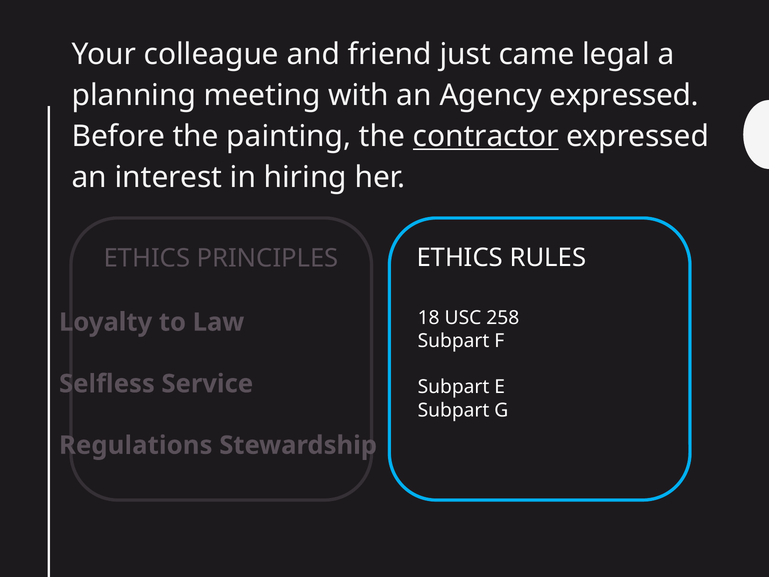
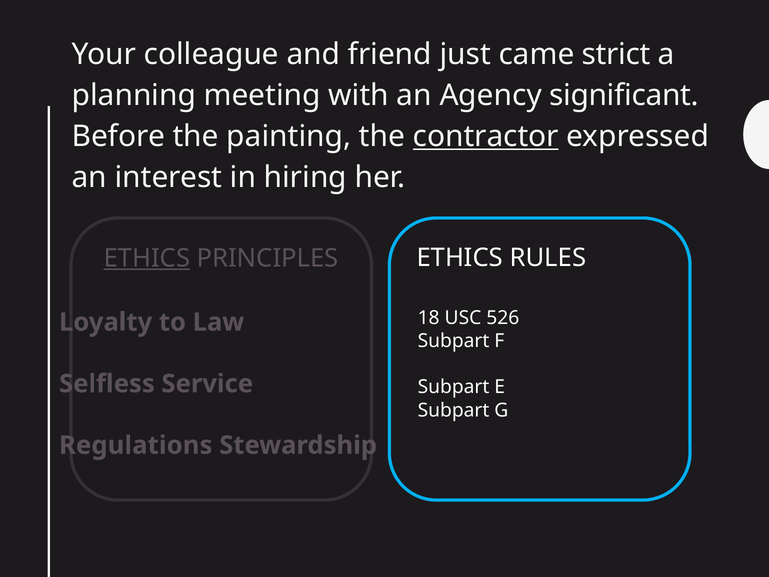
legal: legal -> strict (616, 55)
Agency expressed: expressed -> significant (624, 95)
ETHICS underline: none -> present (147, 258)
258: 258 -> 526 (503, 318)
